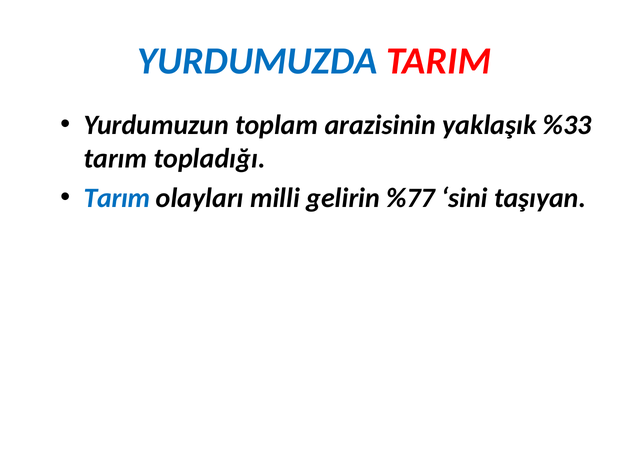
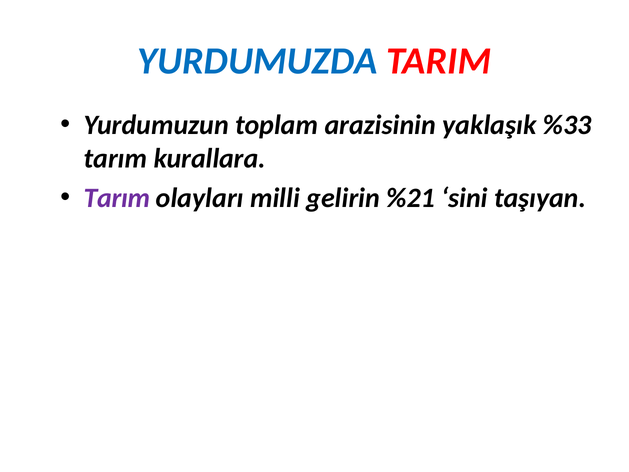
topladığı: topladığı -> kurallara (210, 159)
Tarım colour: blue -> purple (117, 198)
%77: %77 -> %21 (411, 198)
